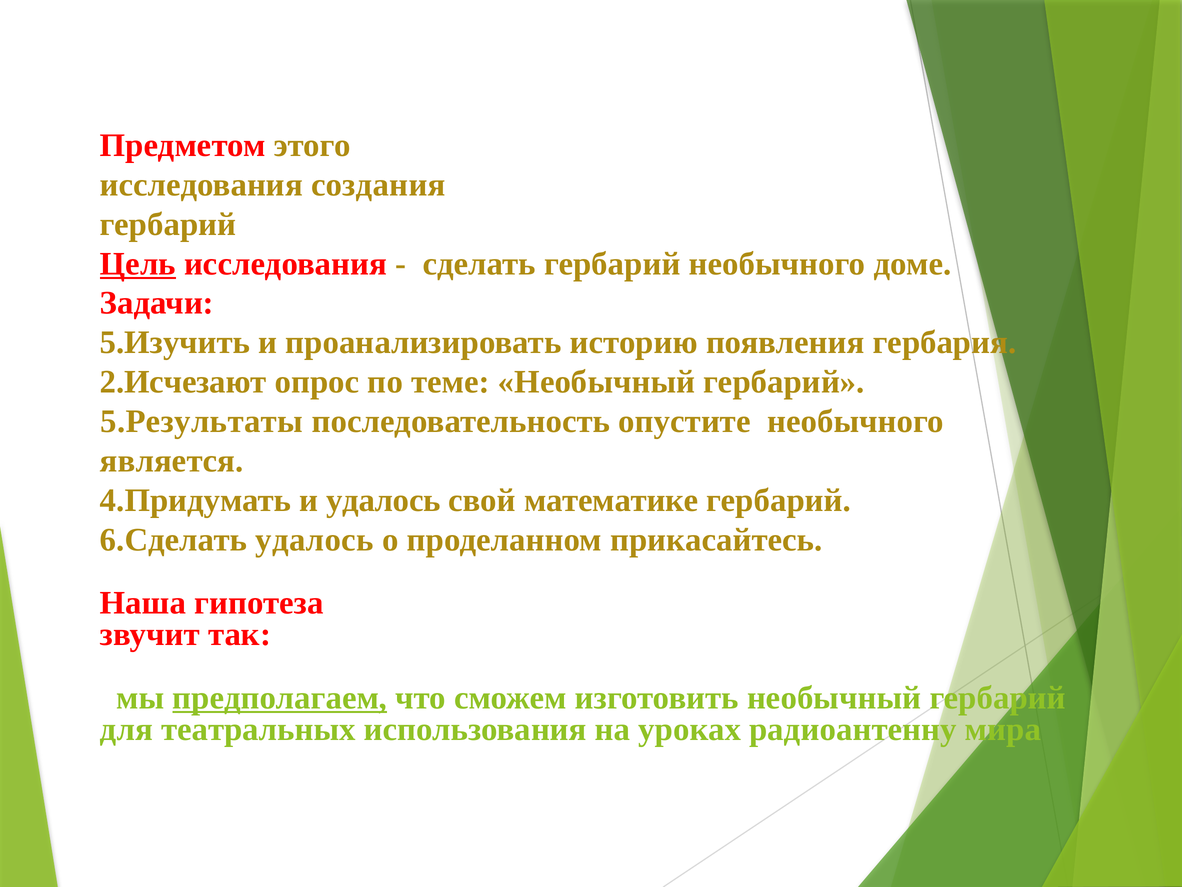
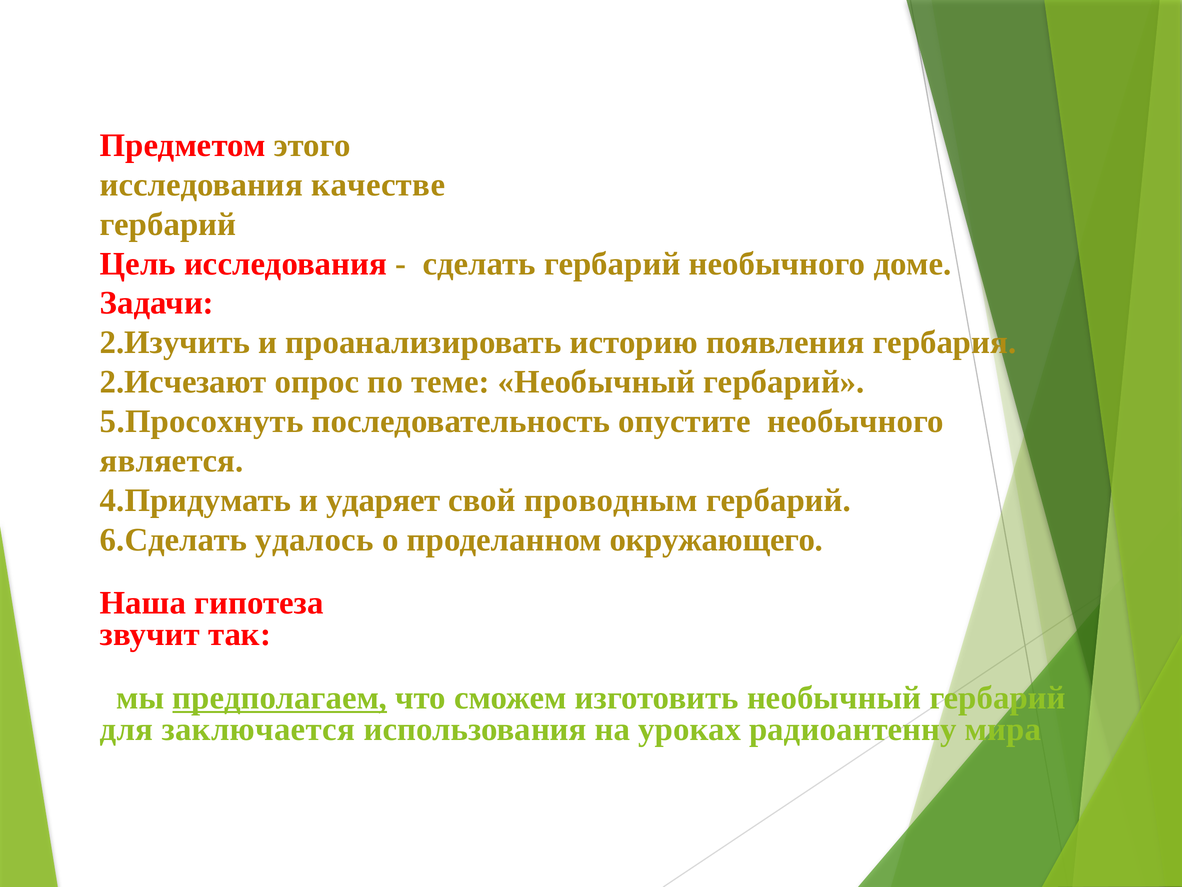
создания: создания -> качестве (378, 185)
Цель underline: present -> none (138, 264)
5.Изучить: 5.Изучить -> 2.Изучить (175, 342)
5.Результаты: 5.Результаты -> 5.Просохнуть (202, 421)
и удалось: удалось -> ударяет (383, 500)
математике: математике -> проводным (611, 500)
прикасайтесь: прикасайтесь -> окружающего (716, 539)
театральных: театральных -> заключается (258, 729)
